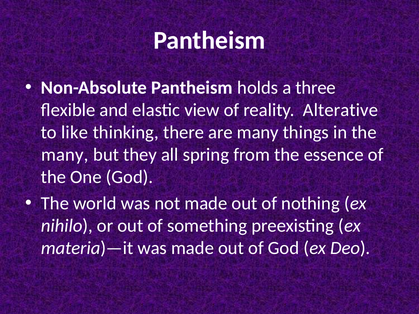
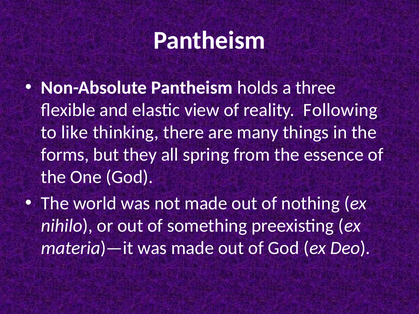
Alterative: Alterative -> Following (340, 110)
many: many -> forms (65, 155)
